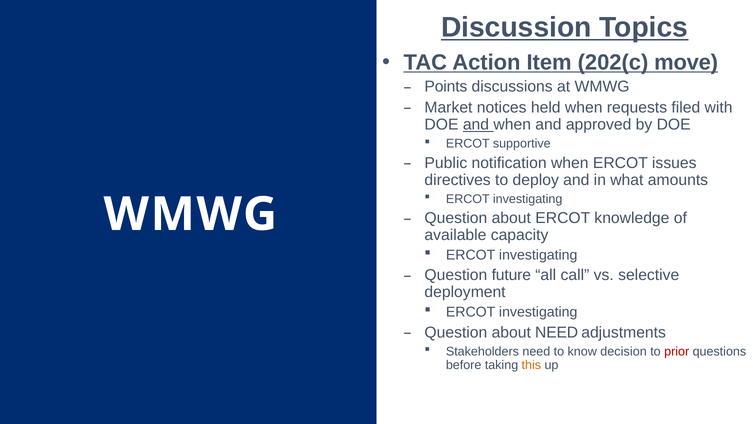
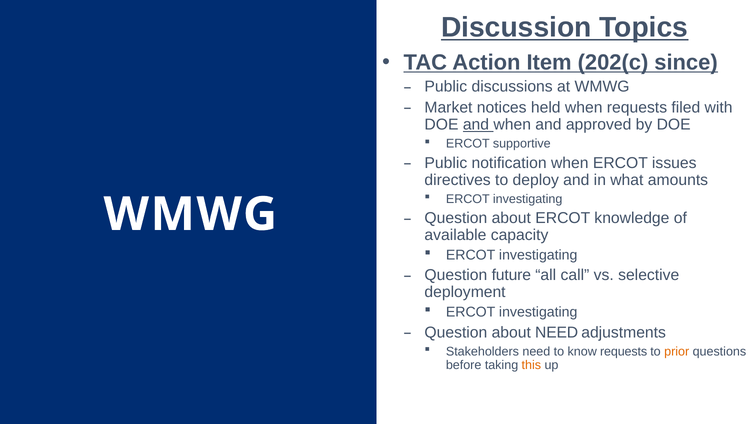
move: move -> since (686, 62)
Points: Points -> Public (446, 87)
know decision: decision -> requests (624, 351)
prior colour: red -> orange (677, 351)
